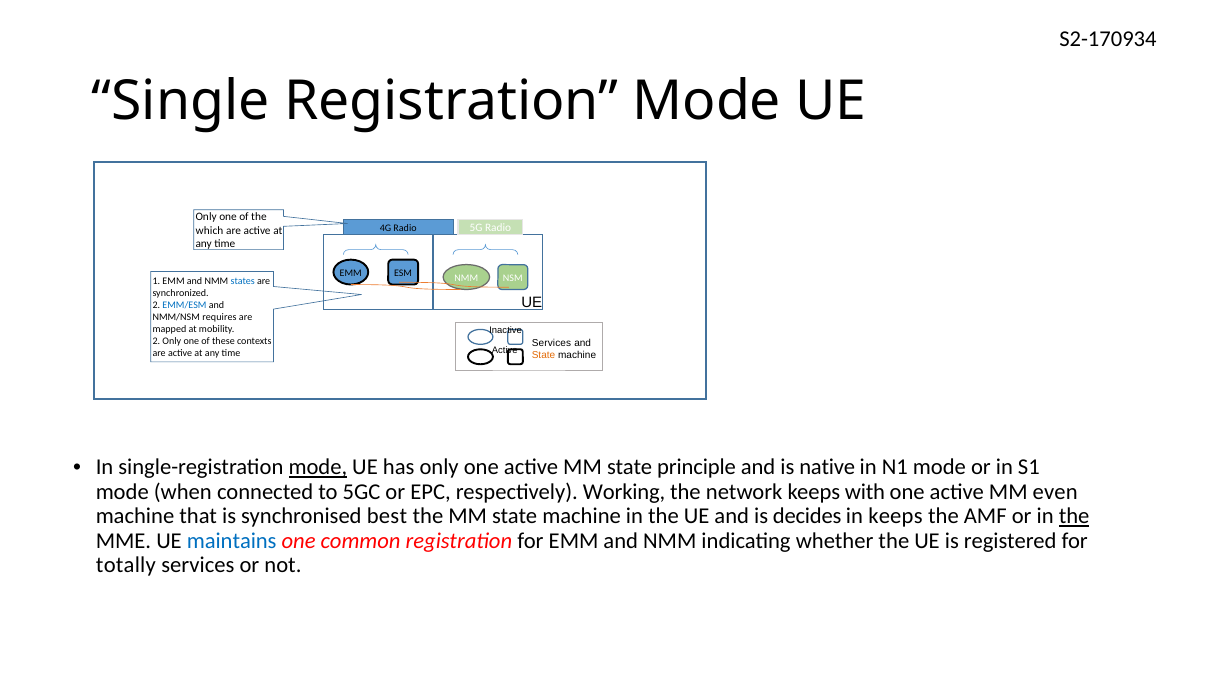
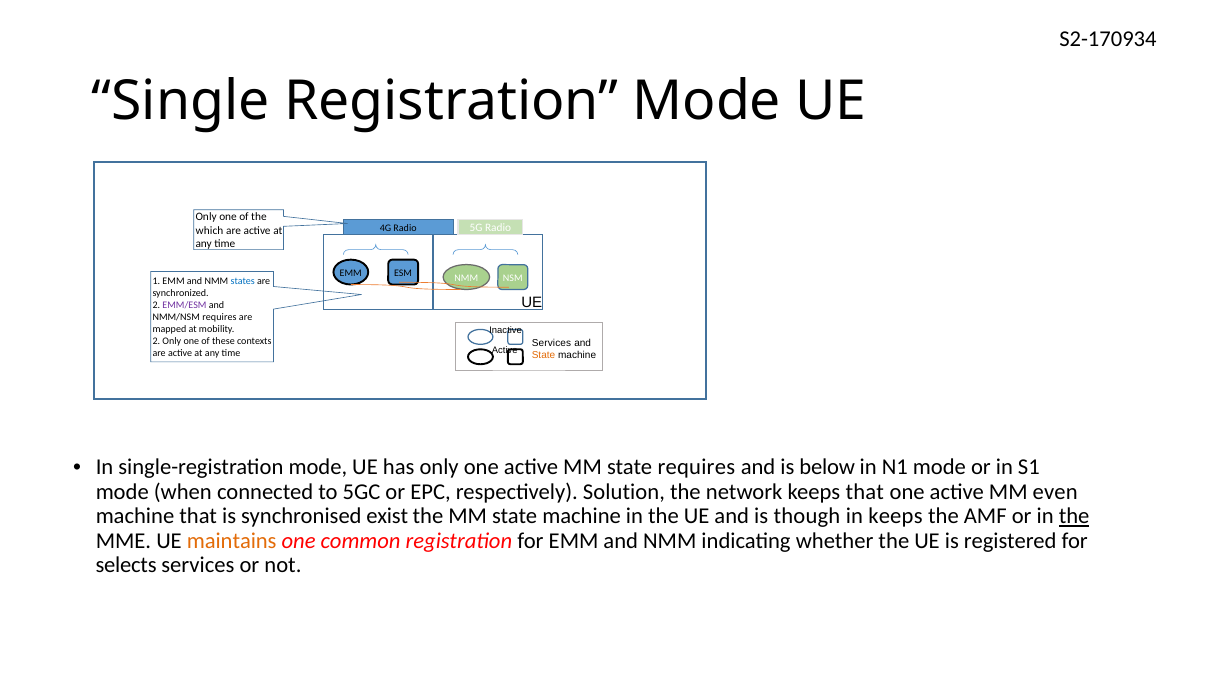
EMM/ESM colour: blue -> purple (185, 305)
mode underline: present -> none (318, 468)
state principle: principle -> requires (696, 468)
native: native -> below (827, 468)
Working: Working -> Solution (624, 492)
keeps with: with -> that (865, 492)
best: best -> exist (387, 517)
decides: decides -> though (807, 517)
maintains colour: blue -> orange (232, 541)
totally: totally -> selects (126, 565)
